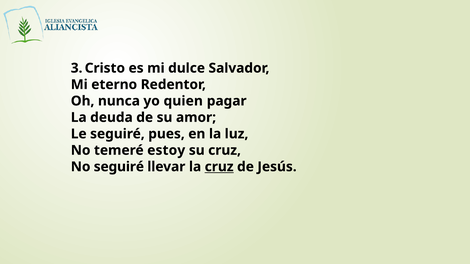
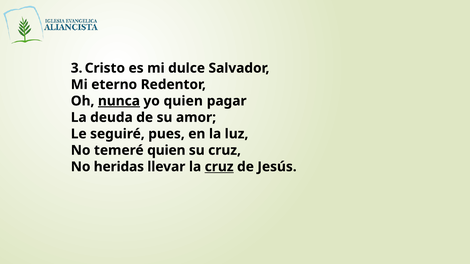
nunca underline: none -> present (119, 101)
temeré estoy: estoy -> quien (166, 150)
No seguiré: seguiré -> heridas (119, 167)
